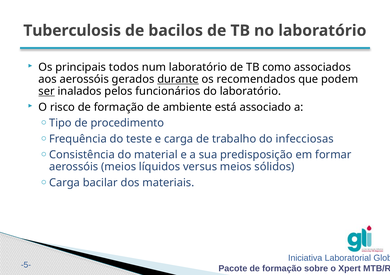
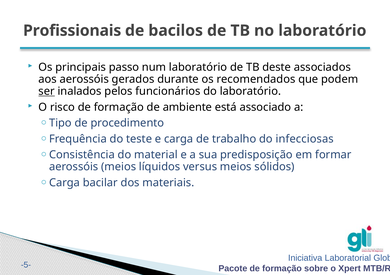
Tuberculosis: Tuberculosis -> Profissionais (72, 31)
todos: todos -> passo (124, 67)
como: como -> deste (277, 67)
durante underline: present -> none (178, 79)
